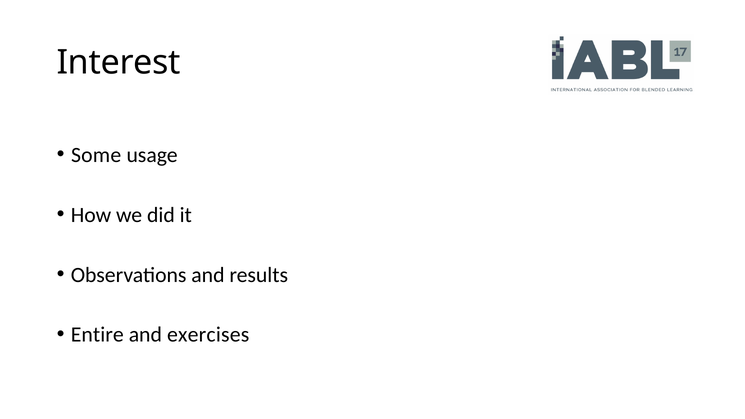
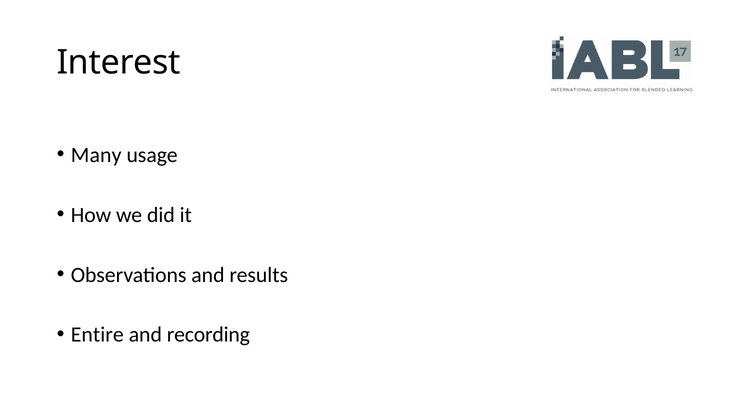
Some: Some -> Many (96, 155)
exercises: exercises -> recording (208, 335)
